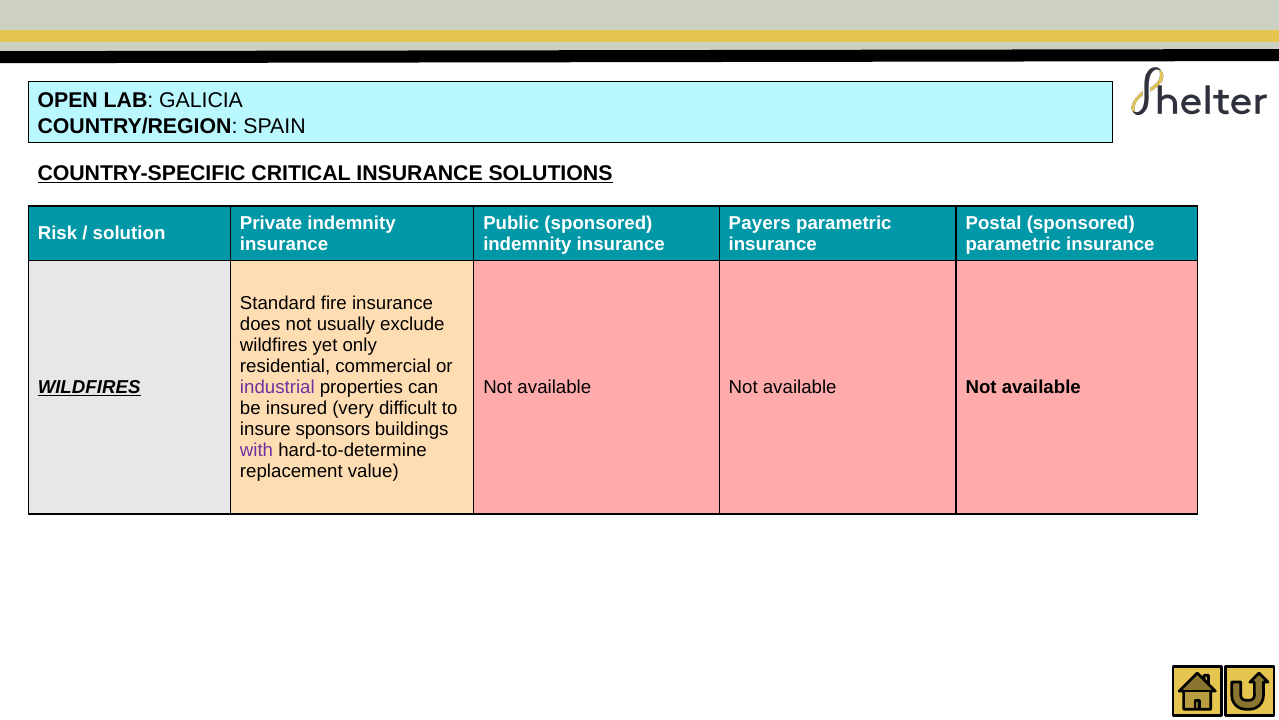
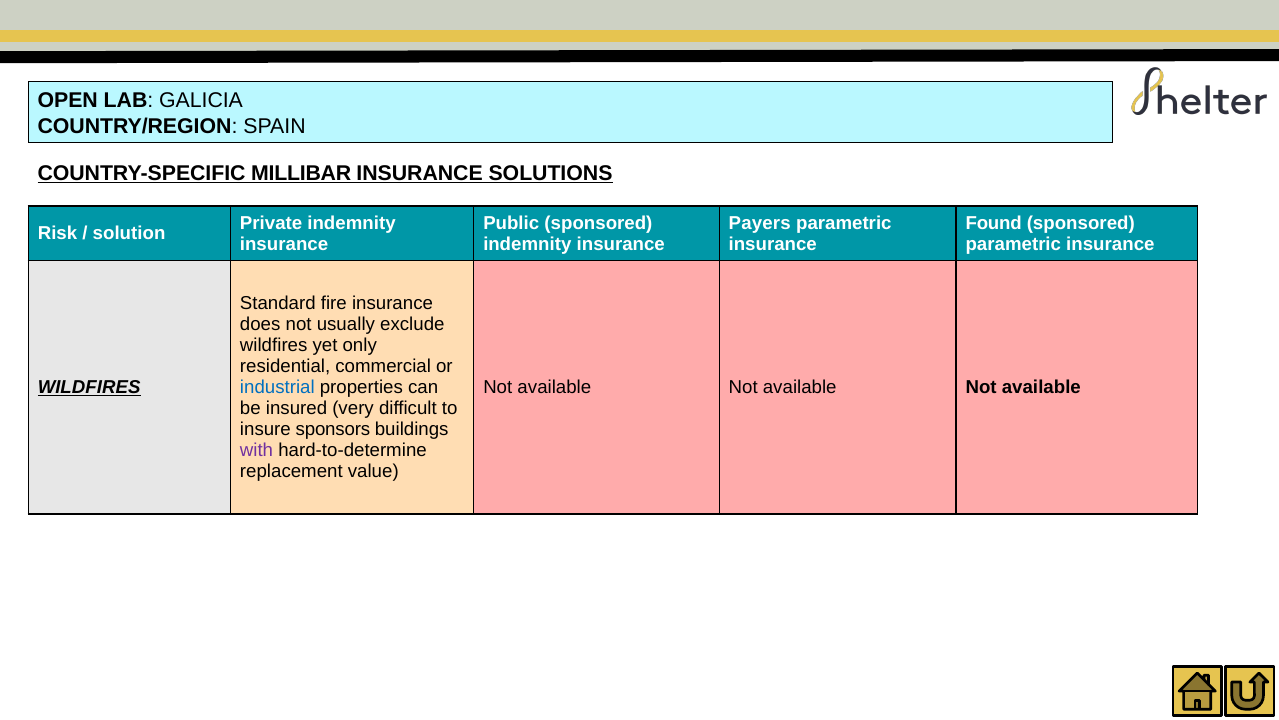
CRITICAL: CRITICAL -> MILLIBAR (301, 173)
Postal: Postal -> Found (994, 223)
industrial colour: purple -> blue (277, 387)
